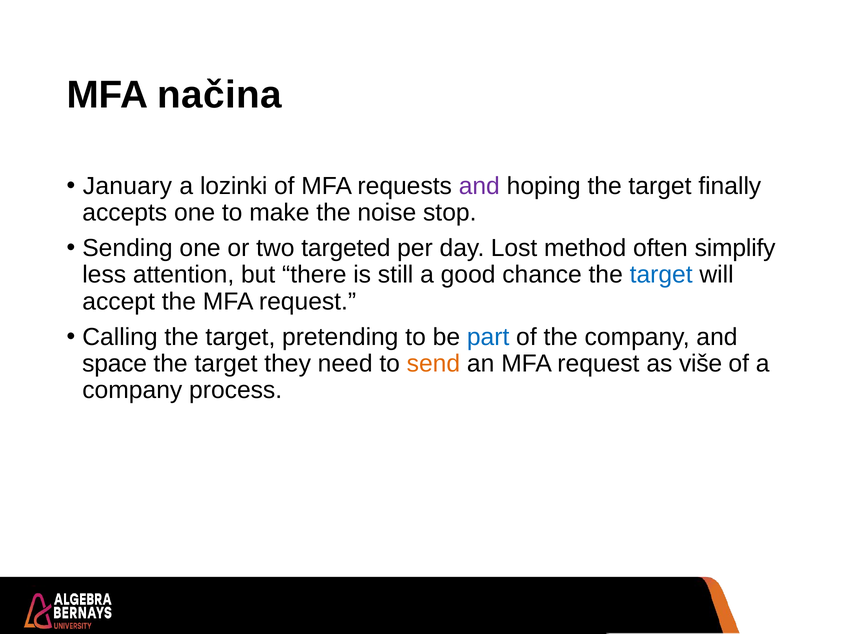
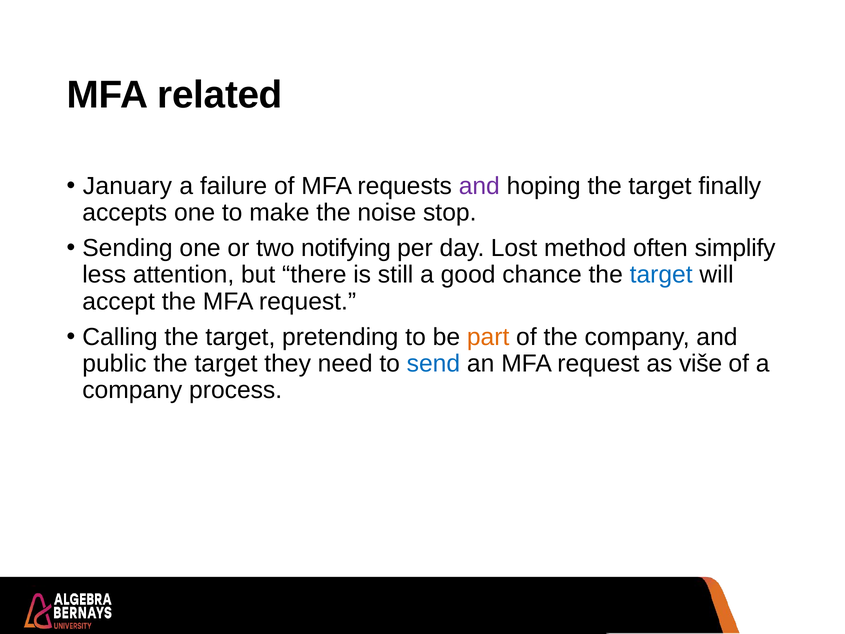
načina: načina -> related (220, 95)
lozinki: lozinki -> failure (234, 186)
targeted: targeted -> notifying (346, 248)
part colour: blue -> orange (488, 337)
space: space -> public (115, 363)
send colour: orange -> blue (433, 363)
